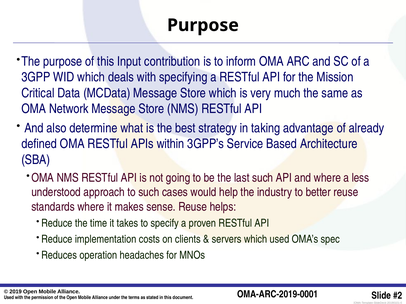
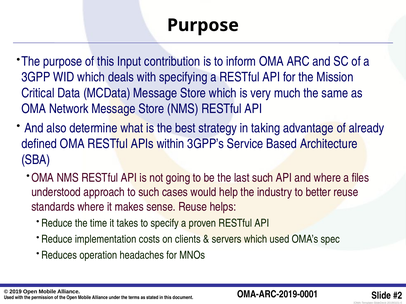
less: less -> files (360, 178)
